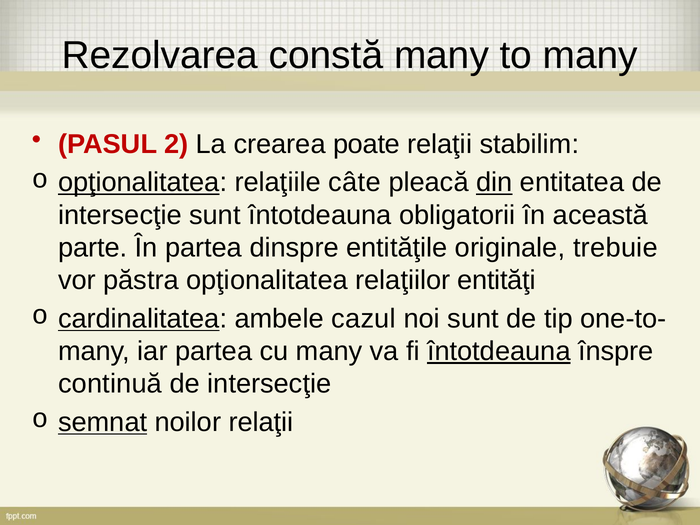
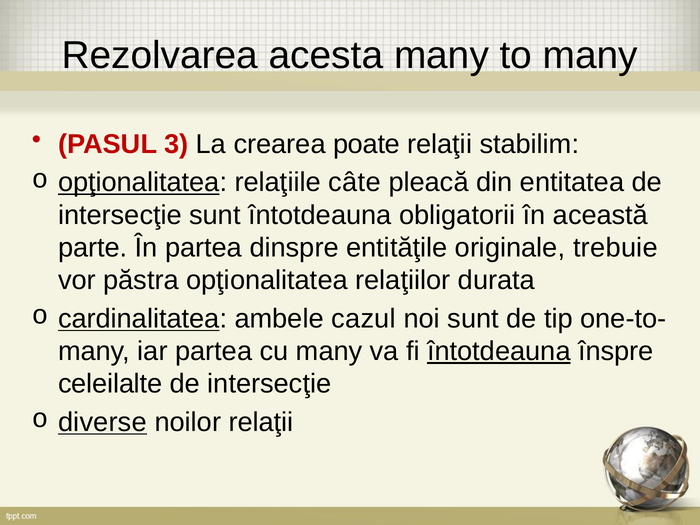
constă: constă -> acesta (326, 55)
2: 2 -> 3 (176, 144)
din underline: present -> none (494, 182)
entităţi: entităţi -> durata (496, 280)
continuă: continuă -> celeilalte (110, 384)
semnat: semnat -> diverse (102, 422)
